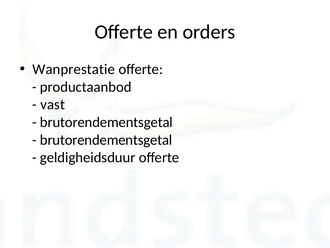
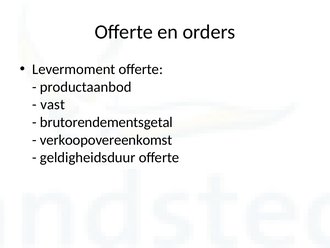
Wanprestatie: Wanprestatie -> Levermoment (74, 69)
brutorendementsgetal: brutorendementsgetal -> verkoopovereenkomst (106, 140)
